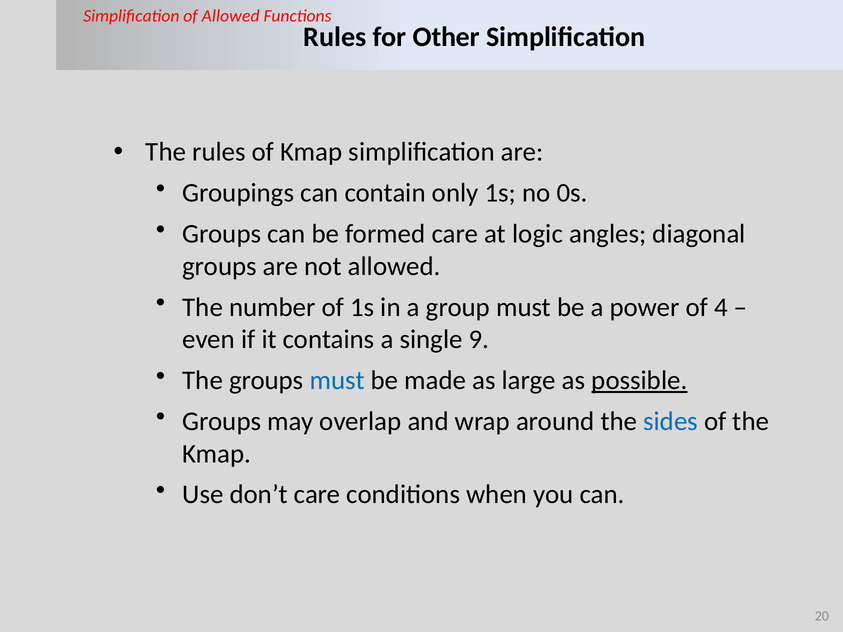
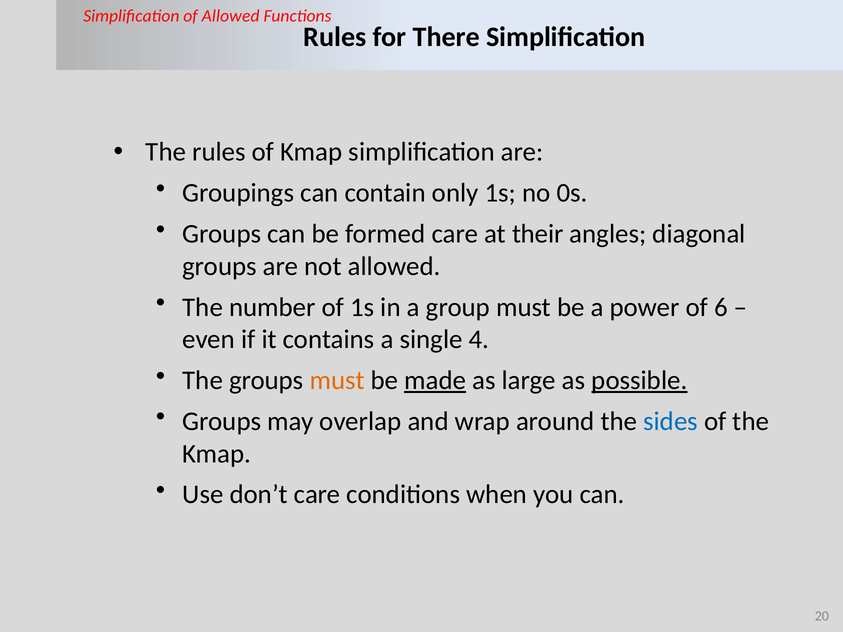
Other: Other -> There (446, 37)
logic: logic -> their (538, 234)
4: 4 -> 6 (721, 307)
9: 9 -> 4 (479, 340)
must colour: blue -> orange (337, 381)
made underline: none -> present (435, 381)
